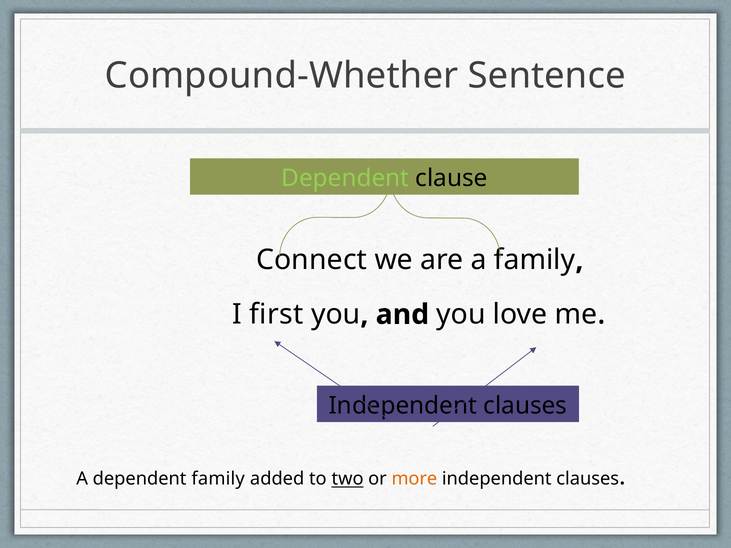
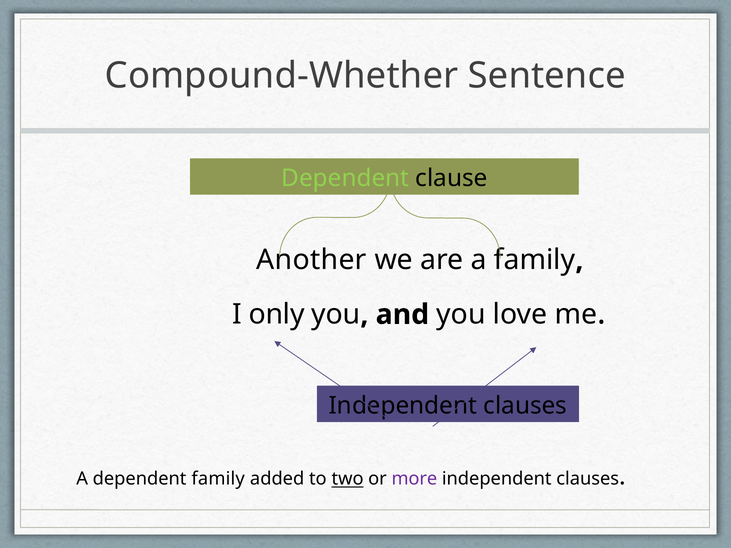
Connect: Connect -> Another (311, 260)
first: first -> only (277, 315)
more colour: orange -> purple (414, 479)
